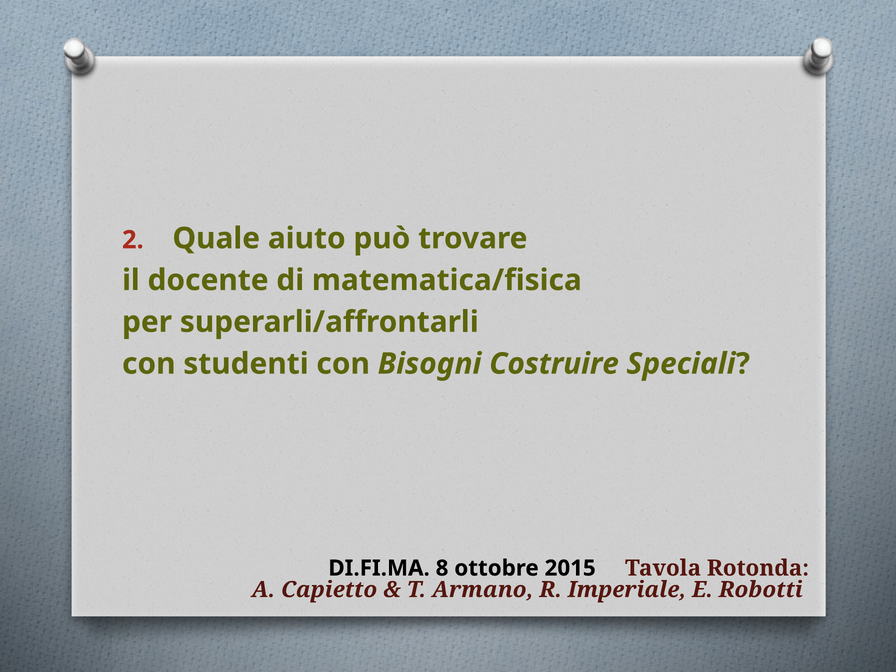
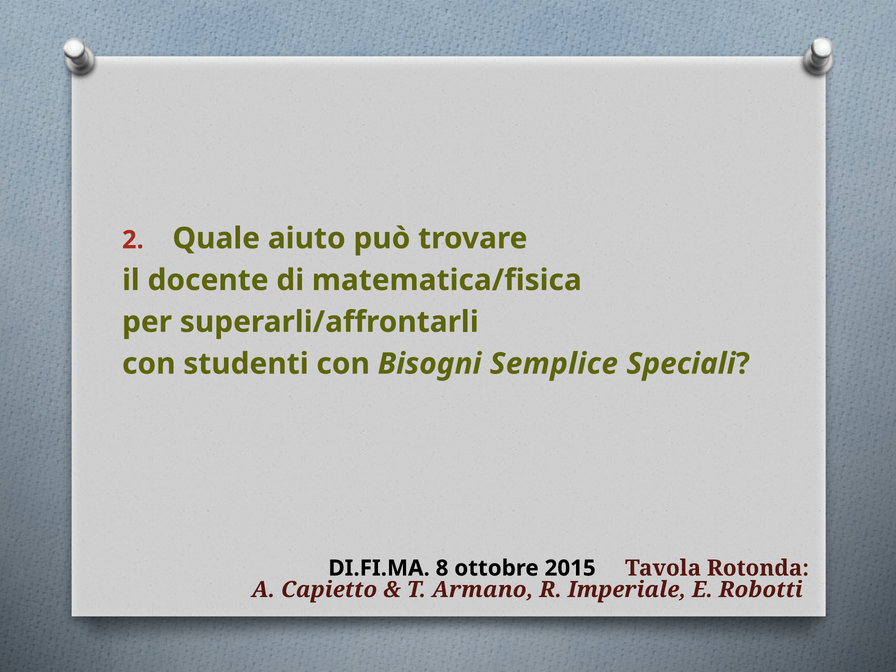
Costruire: Costruire -> Semplice (554, 364)
